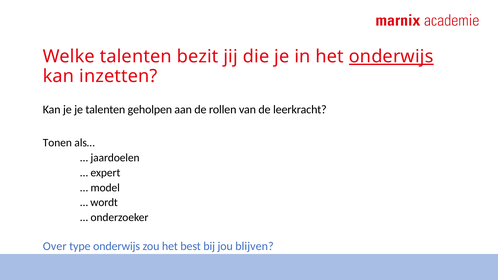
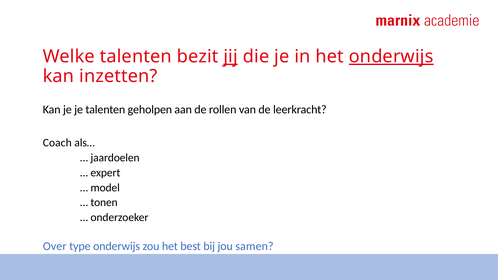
jij underline: none -> present (231, 57)
Tonen: Tonen -> Coach (57, 143)
wordt: wordt -> tonen (104, 203)
blijven: blijven -> samen (254, 246)
